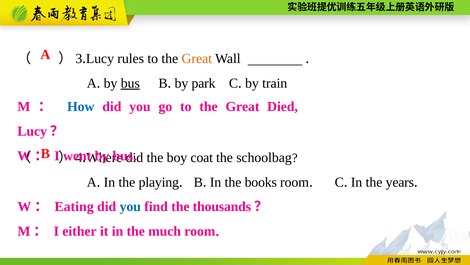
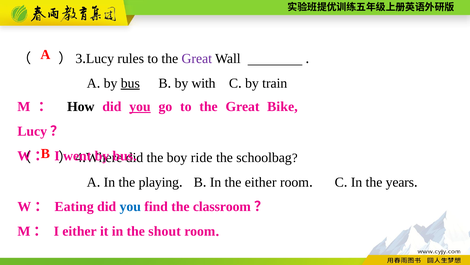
Great colour: orange -> purple (197, 58)
park: park -> with (204, 83)
How colour: blue -> black (81, 106)
you underline: none -> present (140, 106)
Died: Died -> Bike (282, 106)
coat: coat -> ride (202, 157)
the books: books -> either (261, 182)
thousands: thousands -> classroom (222, 206)
much: much -> shout (165, 231)
